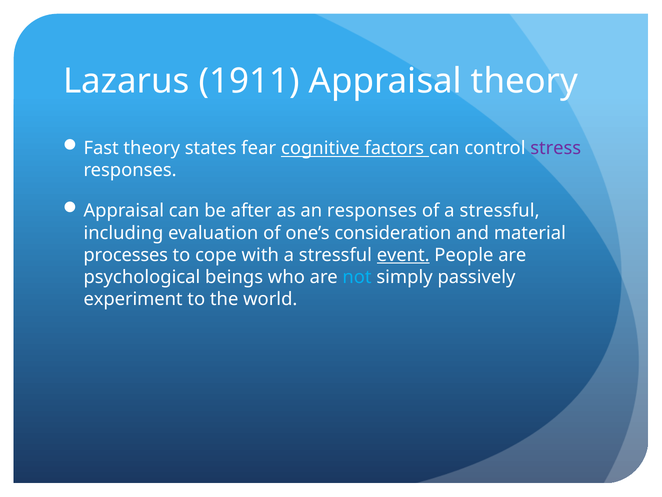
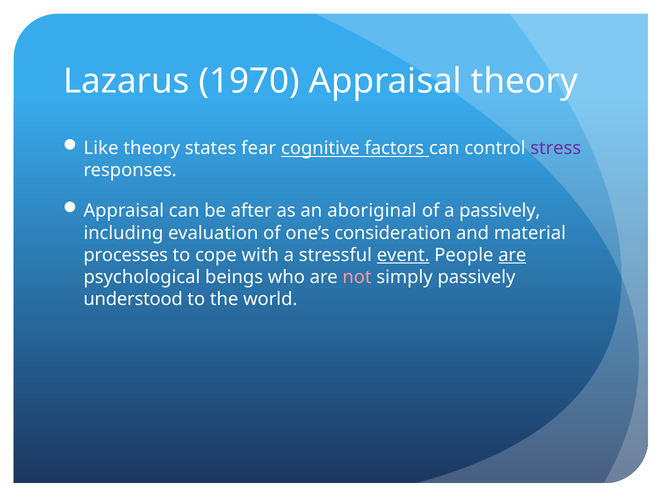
1911: 1911 -> 1970 (249, 81)
Fast: Fast -> Like (101, 148)
an responses: responses -> aboriginal (372, 211)
of a stressful: stressful -> passively (500, 211)
are underline: none -> present (512, 255)
not colour: light blue -> pink (357, 277)
experiment: experiment -> understood (133, 299)
